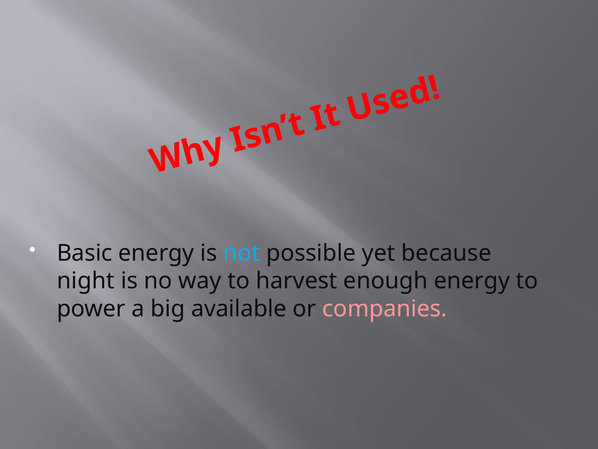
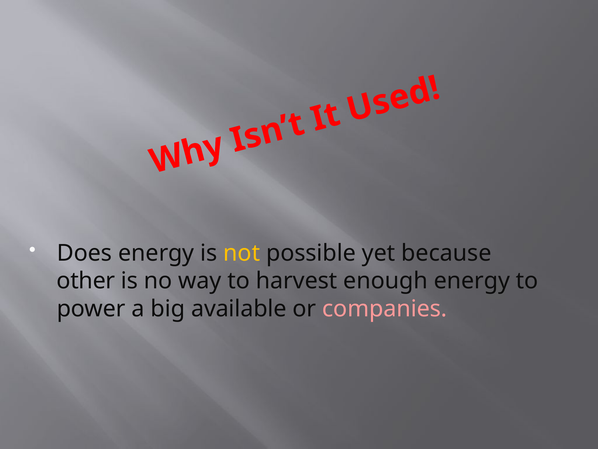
Basic: Basic -> Does (84, 253)
not colour: light blue -> yellow (242, 253)
night: night -> other (86, 281)
